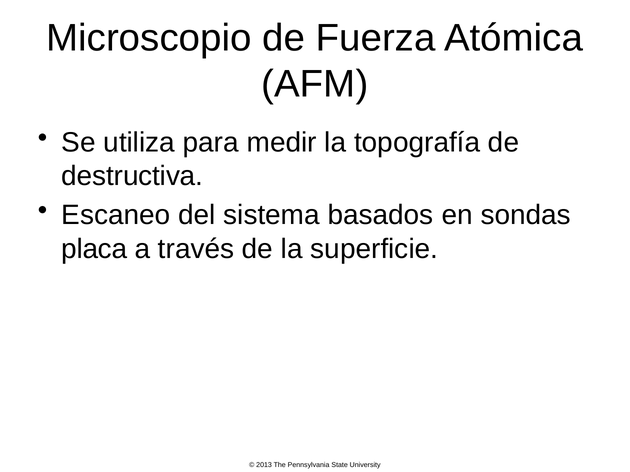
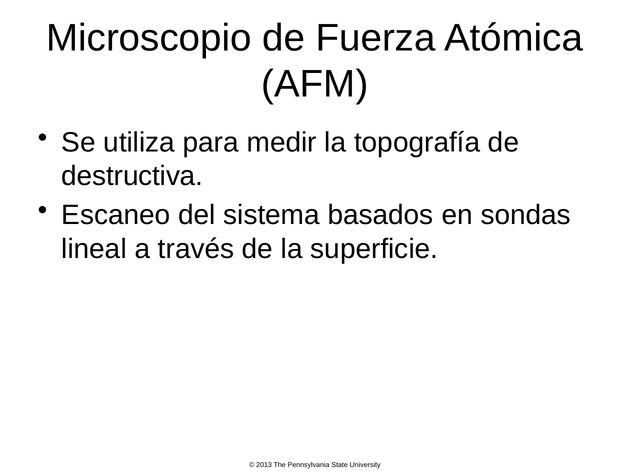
placa: placa -> lineal (94, 249)
